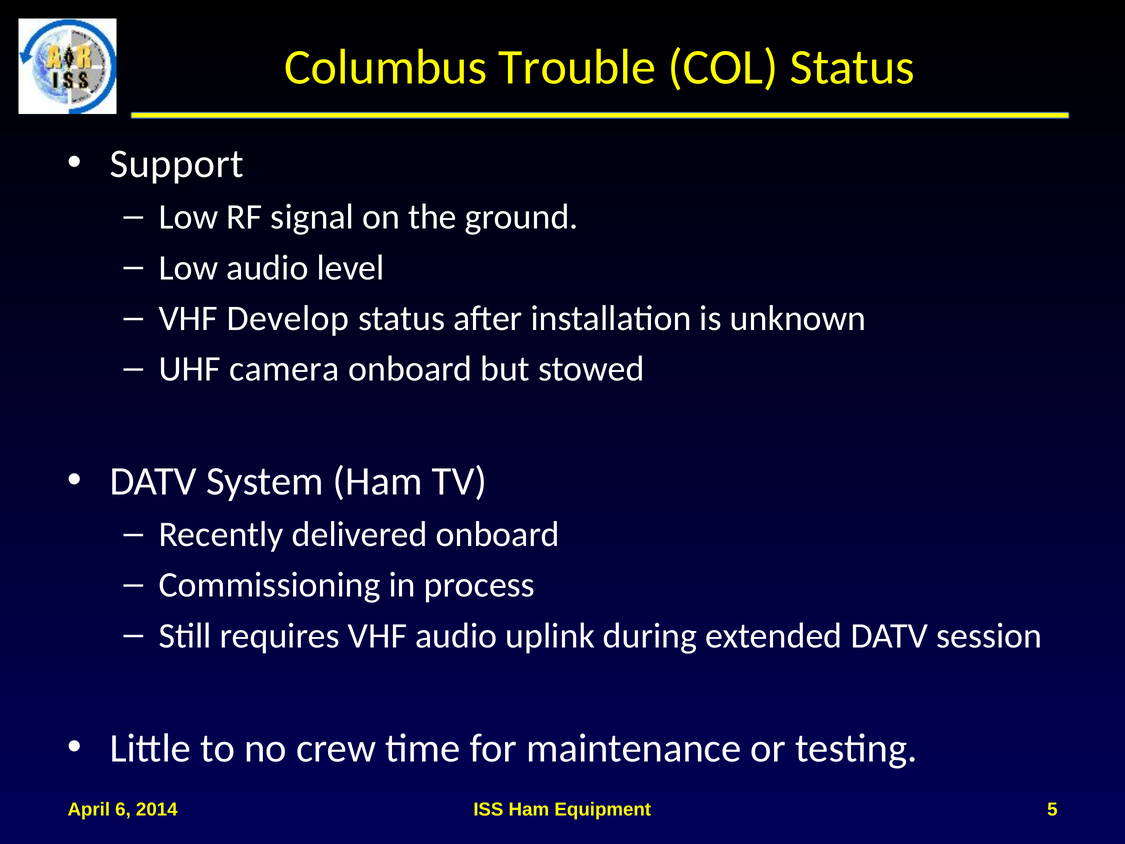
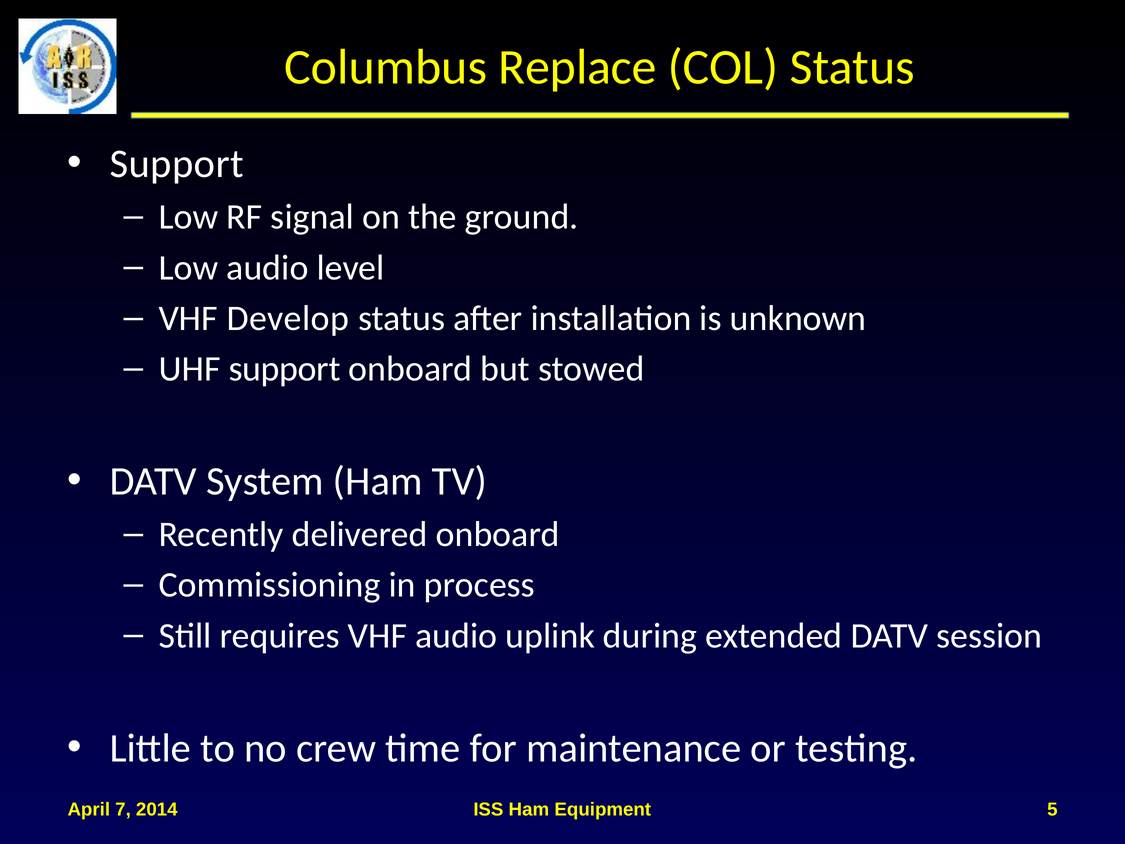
Trouble: Trouble -> Replace (578, 67)
UHF camera: camera -> support (285, 369)
6: 6 -> 7 (123, 809)
